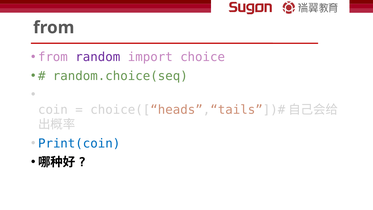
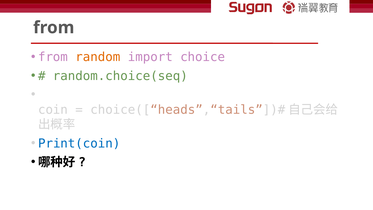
random colour: purple -> orange (98, 57)
